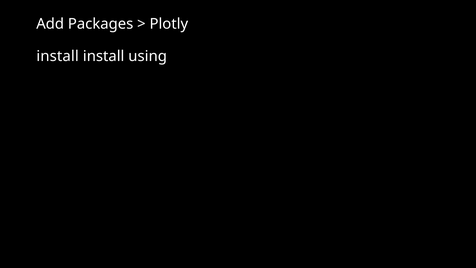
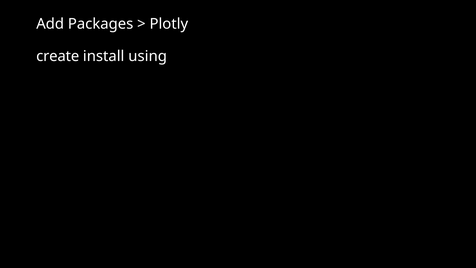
install: install -> create (58, 56)
